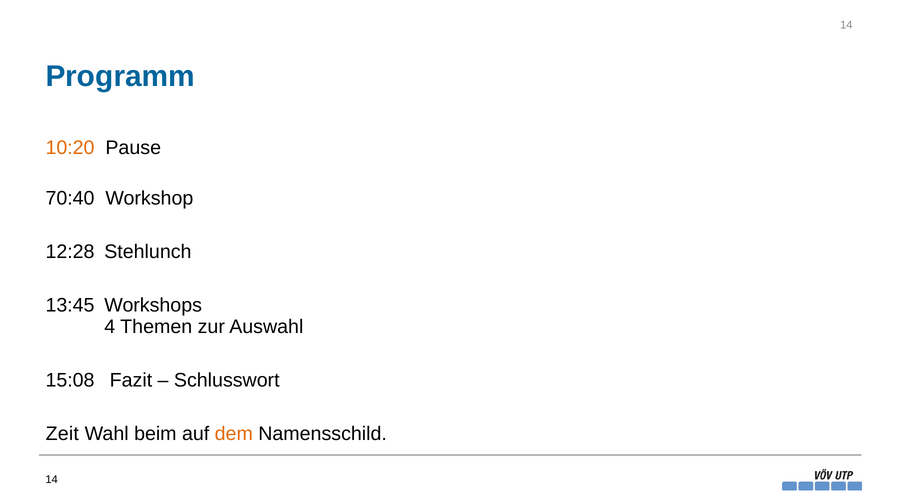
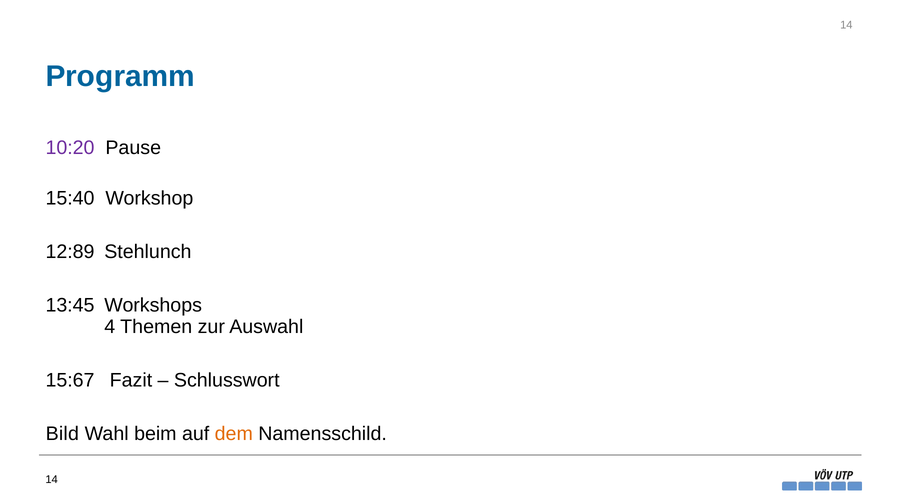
10:20 colour: orange -> purple (70, 148)
70:40: 70:40 -> 15:40 (70, 198)
12:28: 12:28 -> 12:89 (70, 252)
15:08: 15:08 -> 15:67 (70, 381)
Zeit: Zeit -> Bild (62, 434)
